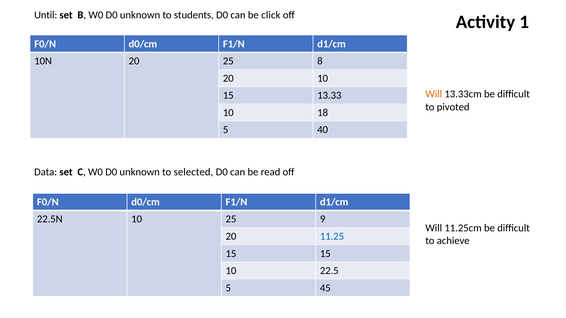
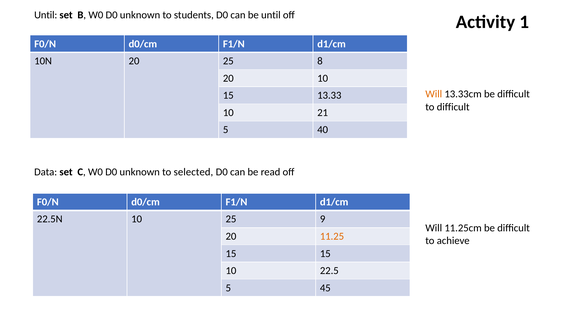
be click: click -> until (271, 15)
to pivoted: pivoted -> difficult (453, 107)
18: 18 -> 21 (323, 113)
11.25 colour: blue -> orange (332, 237)
